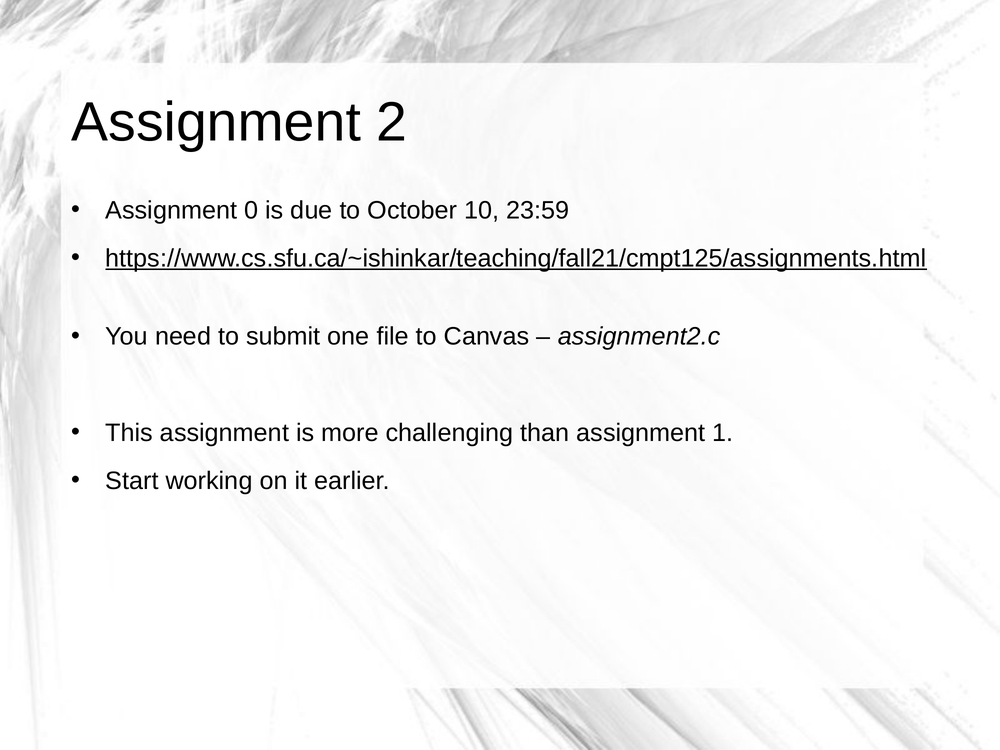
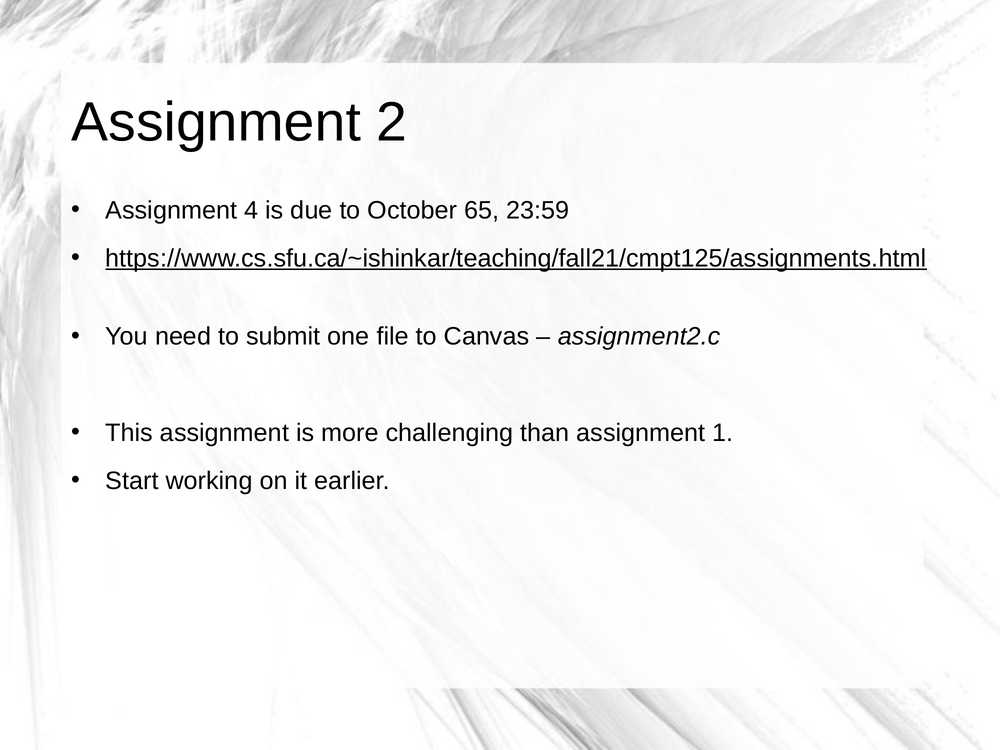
0: 0 -> 4 (251, 210)
10: 10 -> 65 (482, 210)
